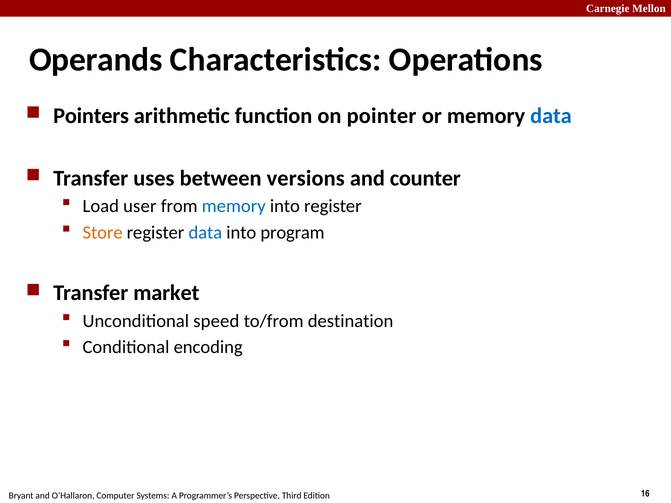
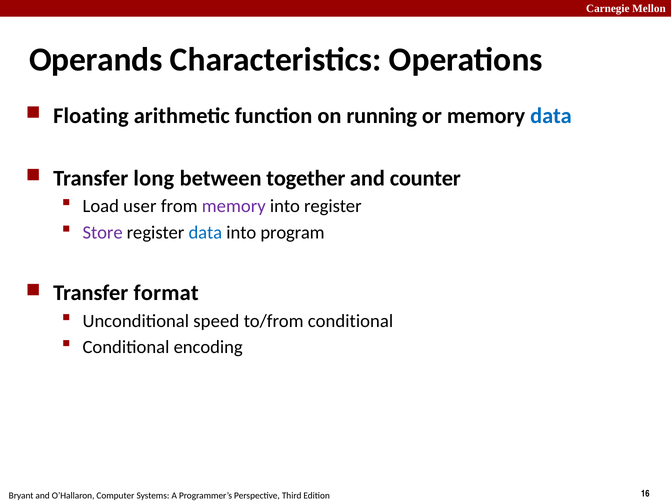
Pointers: Pointers -> Floating (91, 116)
pointer: pointer -> running (382, 116)
uses: uses -> long (154, 178)
versions: versions -> together (306, 178)
memory colour: blue -> purple (234, 206)
Store colour: orange -> purple (103, 233)
market: market -> format (166, 293)
to/from destination: destination -> conditional (351, 321)
